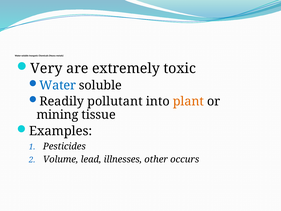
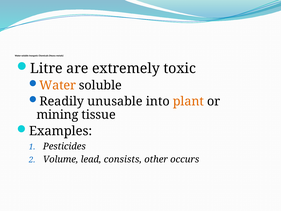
Very: Very -> Litre (46, 68)
Water colour: blue -> orange (58, 85)
pollutant: pollutant -> unusable (115, 101)
illnesses: illnesses -> consists (123, 159)
